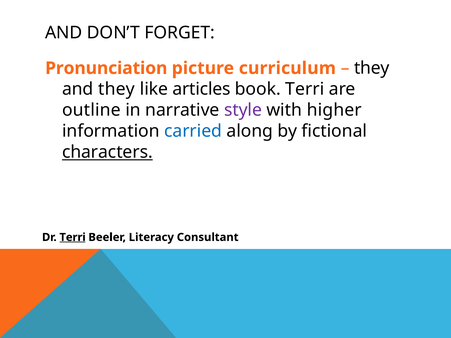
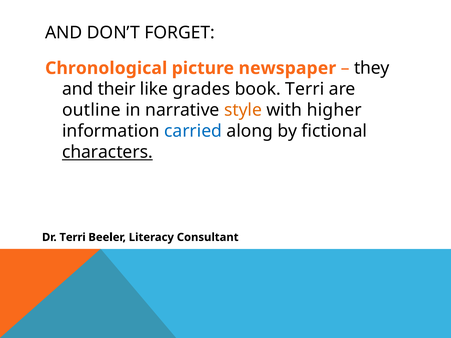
Pronunciation: Pronunciation -> Chronological (106, 68)
curriculum: curriculum -> newspaper (287, 68)
and they: they -> their (117, 89)
articles: articles -> grades (201, 89)
style colour: purple -> orange (243, 110)
Terri underline: present -> none (73, 237)
